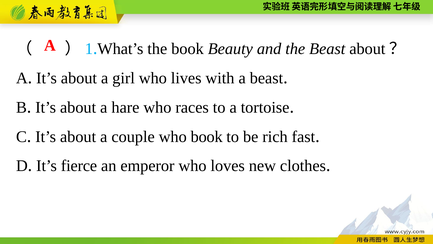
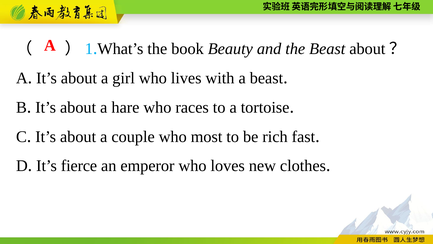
who book: book -> most (207, 136)
